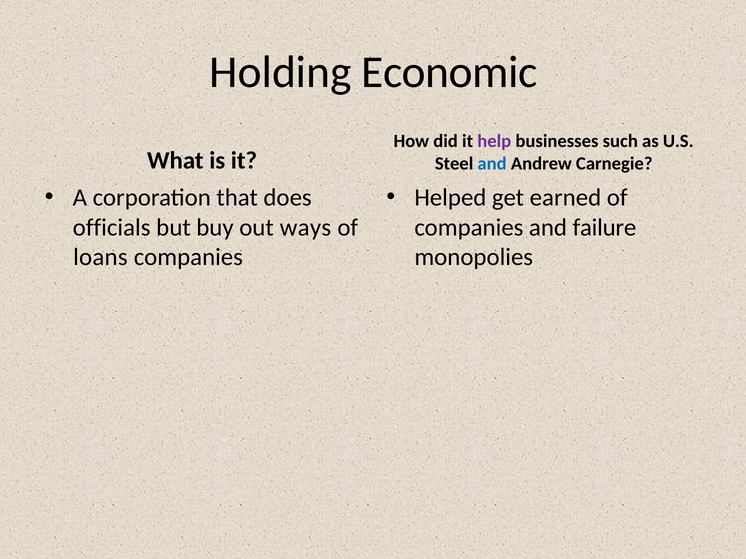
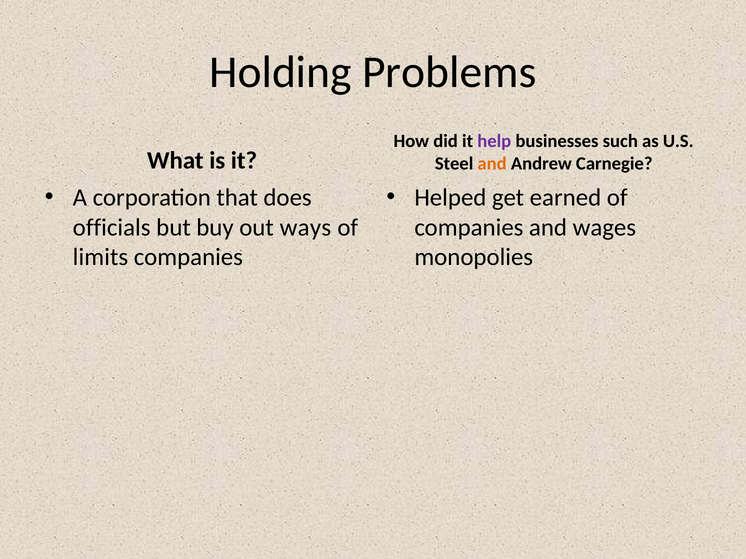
Economic: Economic -> Problems (449, 72)
and colour: blue -> orange (492, 164)
failure: failure -> wages (604, 228)
loans: loans -> limits (100, 258)
